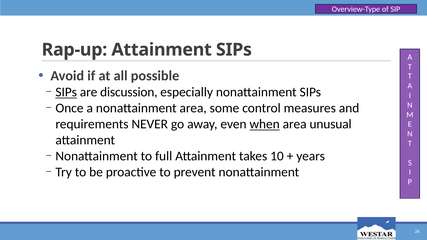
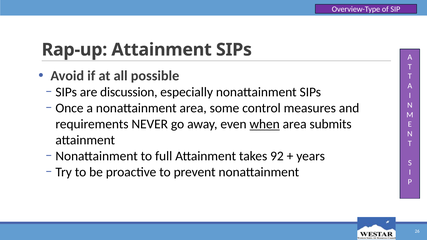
SIPs underline: present -> none (66, 92)
unusual: unusual -> submits (331, 124)
10: 10 -> 92 (277, 156)
